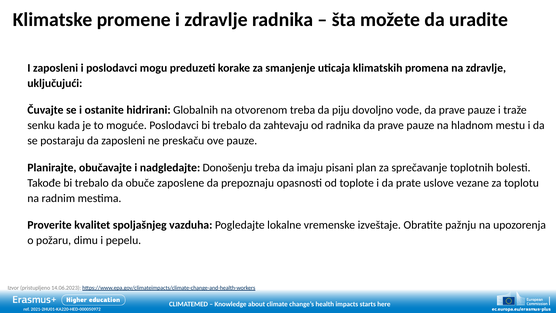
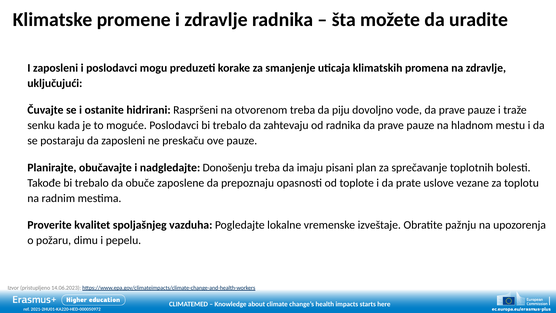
Globalnih: Globalnih -> Raspršeni (196, 110)
